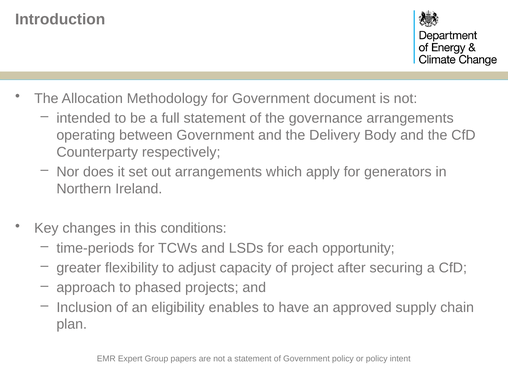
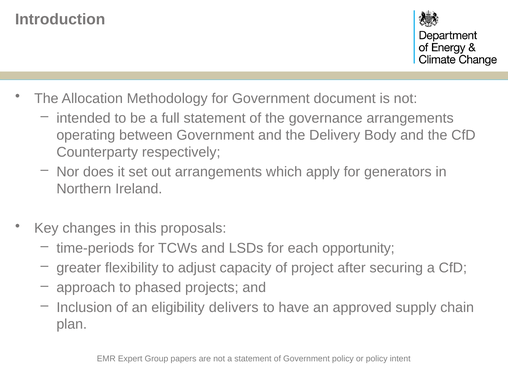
conditions: conditions -> proposals (193, 228)
enables: enables -> delivers (234, 307)
